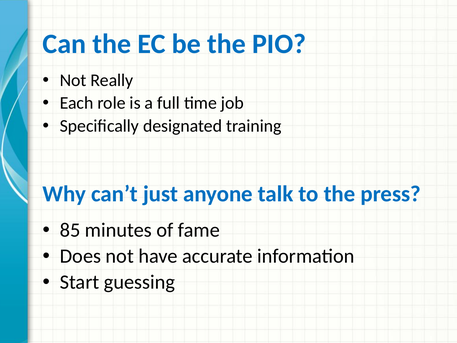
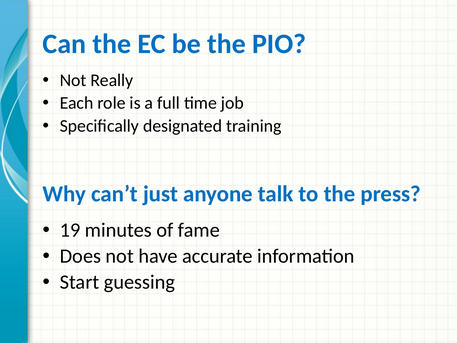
85: 85 -> 19 (70, 230)
